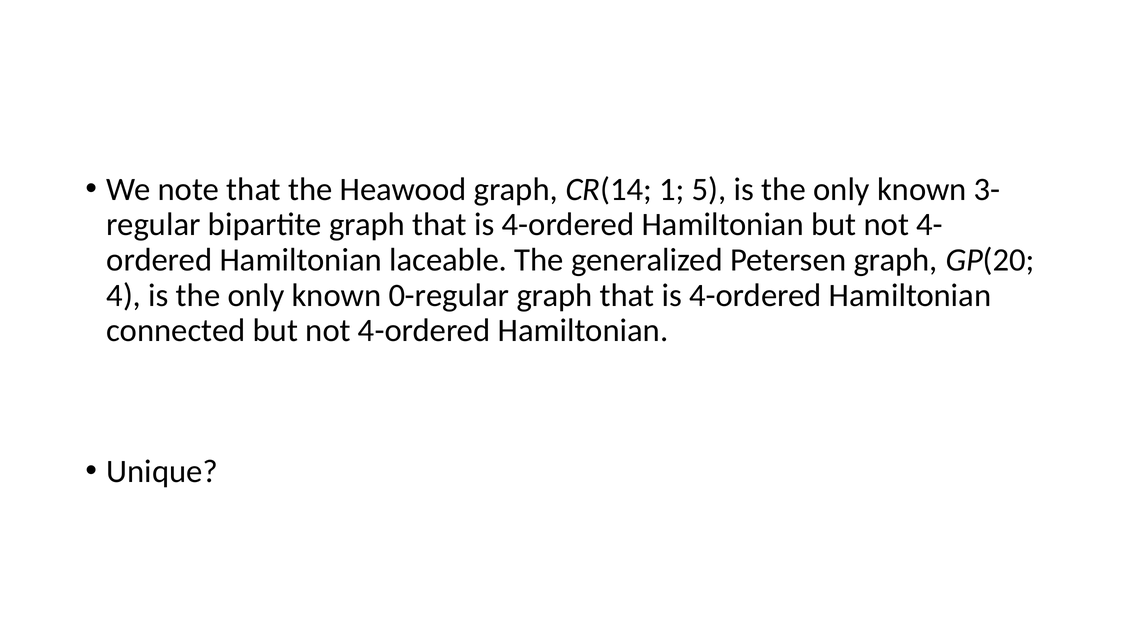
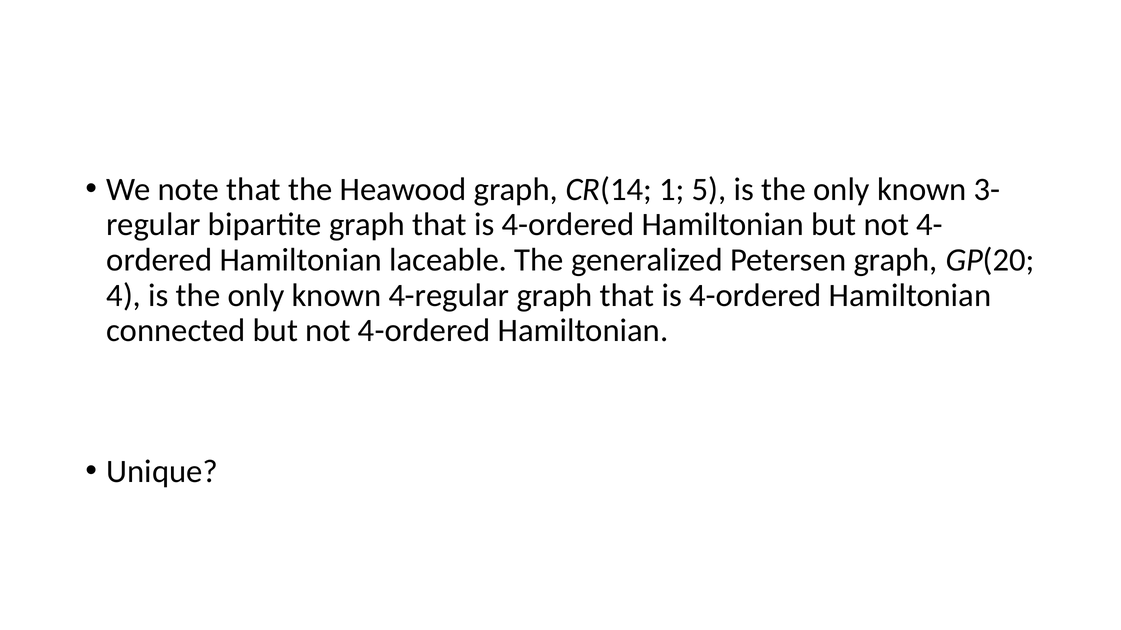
0-regular: 0-regular -> 4-regular (449, 295)
